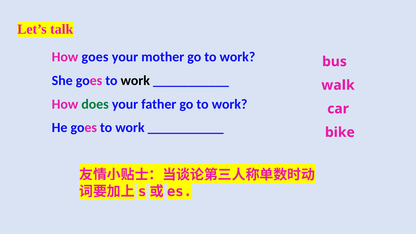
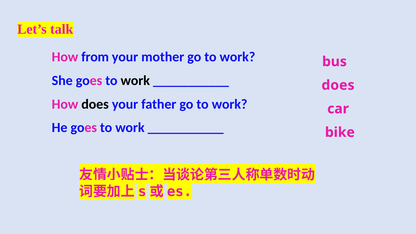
How goes: goes -> from (95, 57)
walk: walk -> does (338, 85)
does colour: green -> black (95, 104)
